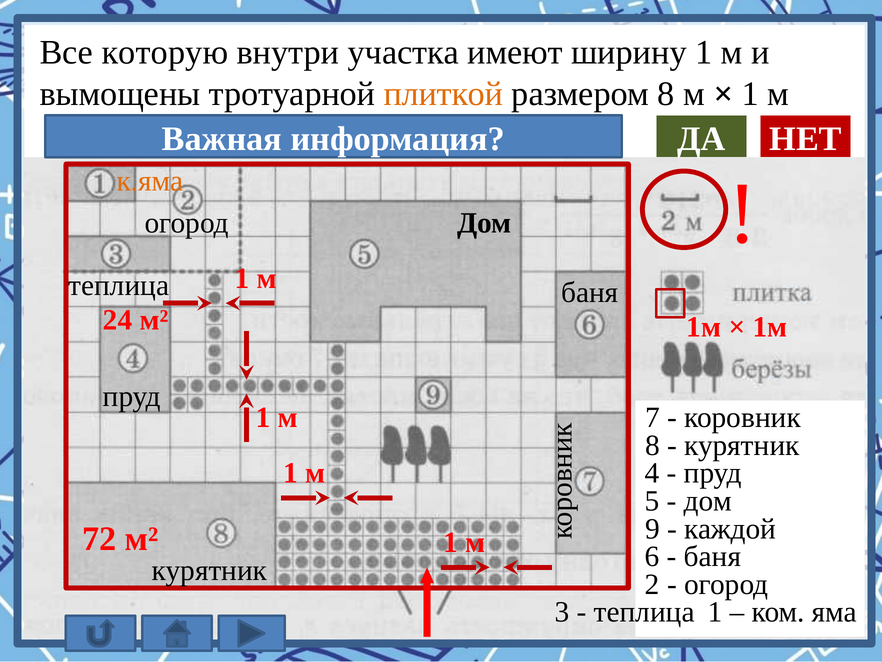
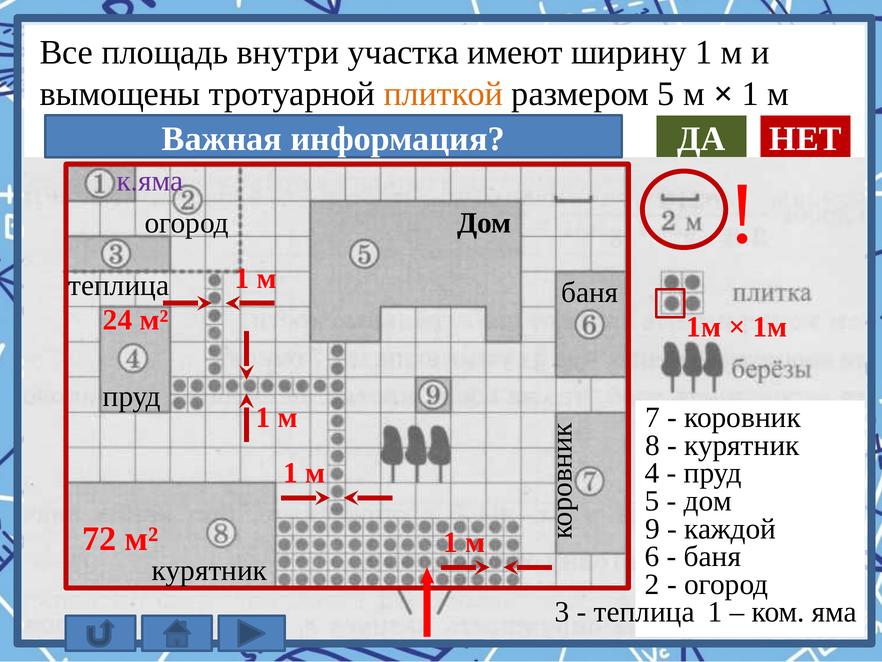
которую: которую -> площадь (165, 52)
размером 8: 8 -> 5 (666, 94)
к.яма colour: orange -> purple (150, 181)
